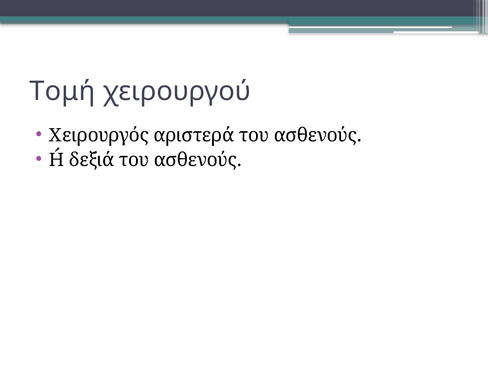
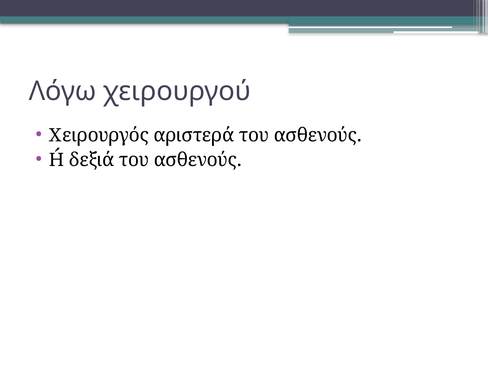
Τομή: Τομή -> Λόγω (63, 91)
